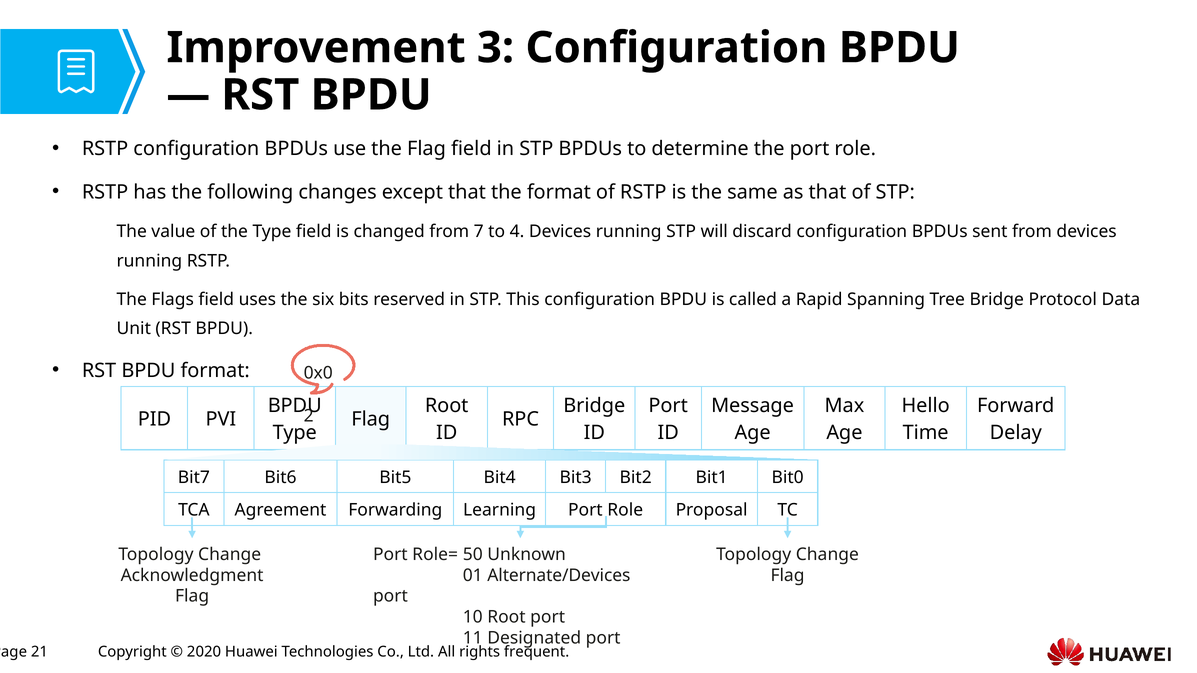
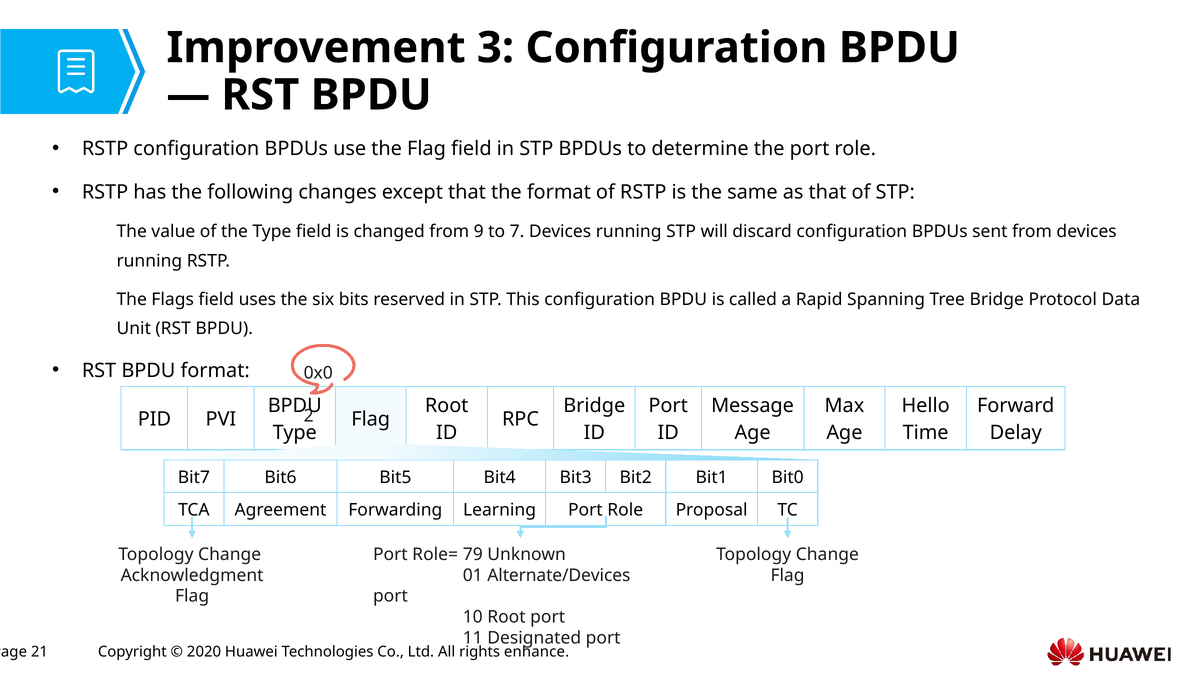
7: 7 -> 9 (479, 232)
4: 4 -> 7 (517, 232)
50: 50 -> 79 (473, 555)
frequent: frequent -> enhance (537, 652)
